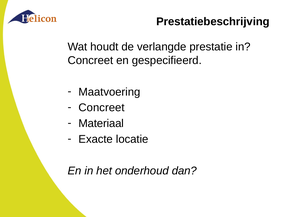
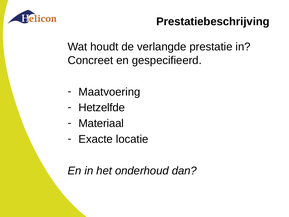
Concreet: Concreet -> Hetzelfde (102, 108)
